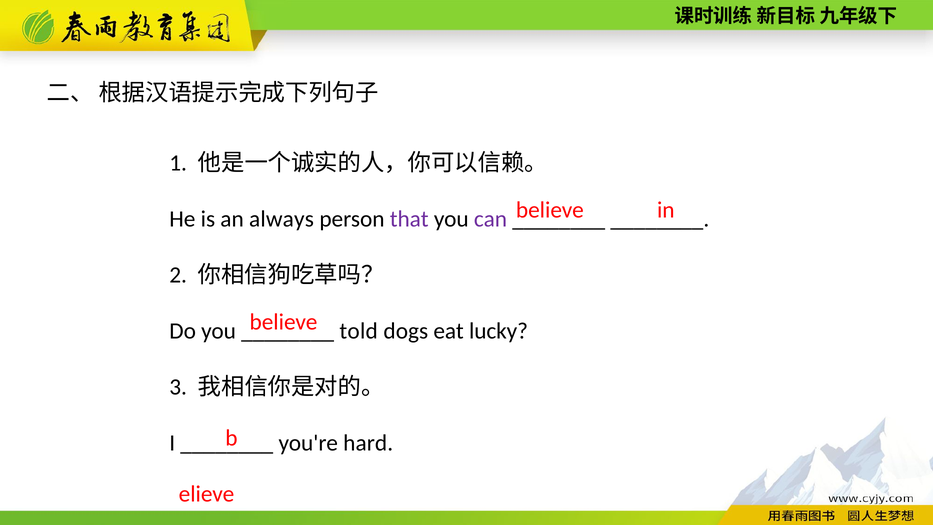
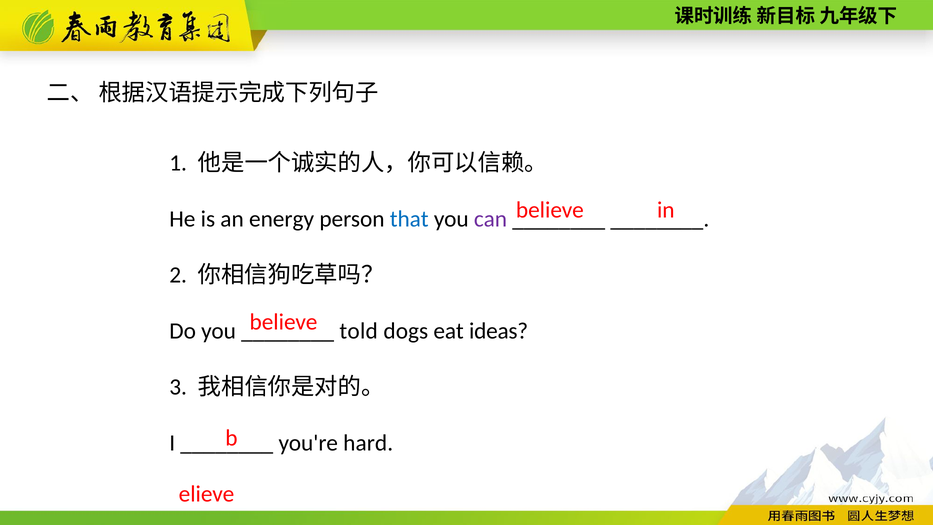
always: always -> energy (282, 219)
that colour: purple -> blue (409, 219)
lucky: lucky -> ideas (499, 331)
